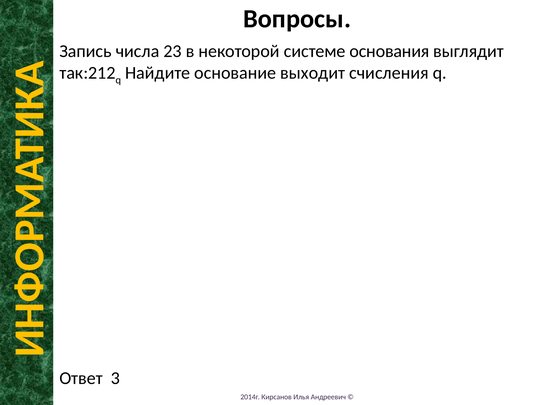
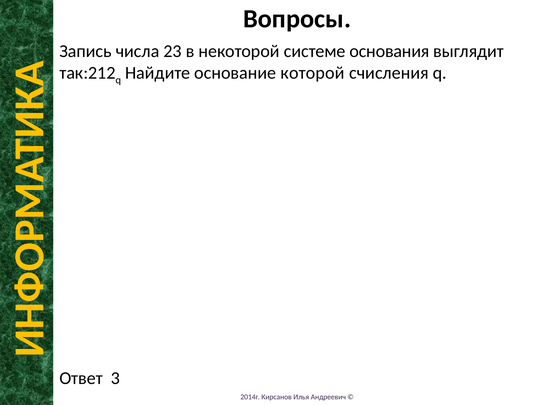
выходит: выходит -> которой (313, 73)
